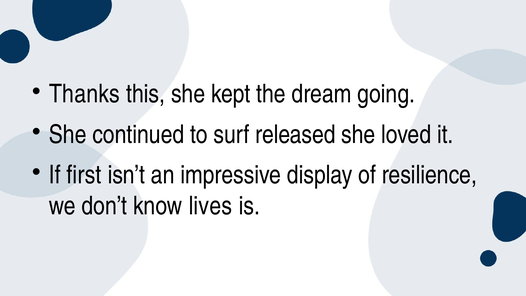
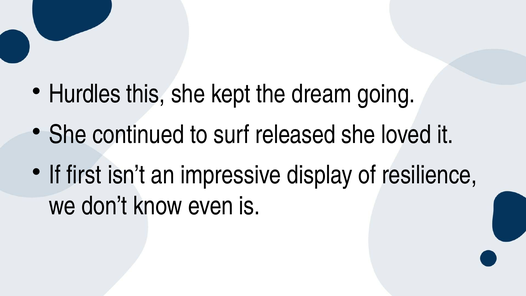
Thanks: Thanks -> Hurdles (85, 94)
lives: lives -> even (211, 206)
